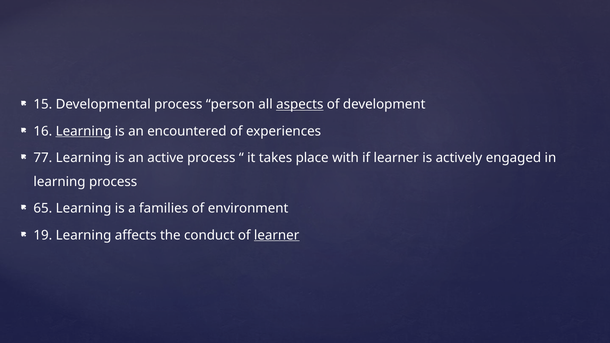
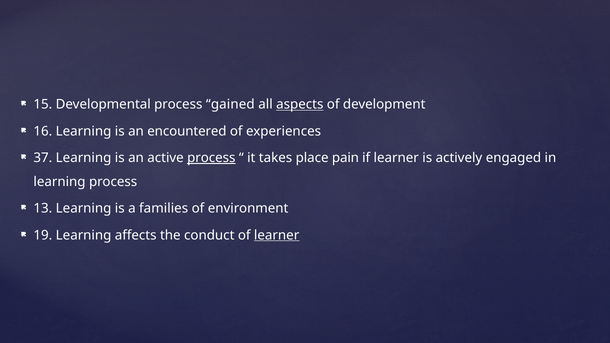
person: person -> gained (230, 104)
Learning underline: present -> none (84, 131)
77: 77 -> 37 (43, 158)
process underline: none -> present (211, 158)
with: with -> pain (345, 158)
65: 65 -> 13 (43, 209)
